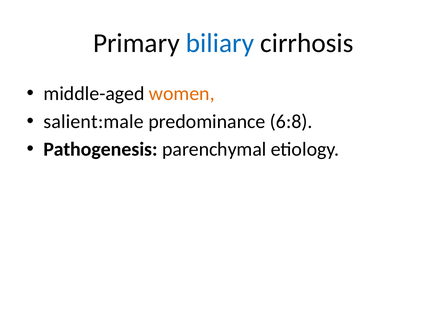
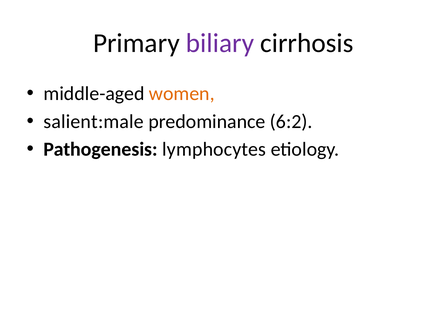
biliary colour: blue -> purple (220, 43)
6:8: 6:8 -> 6:2 (291, 122)
parenchymal: parenchymal -> lymphocytes (214, 149)
